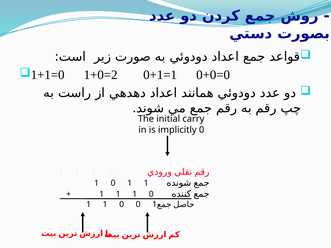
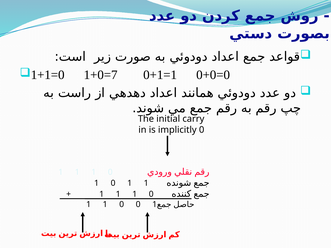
1+0=2: 1+0=2 -> 1+0=7 (101, 75)
